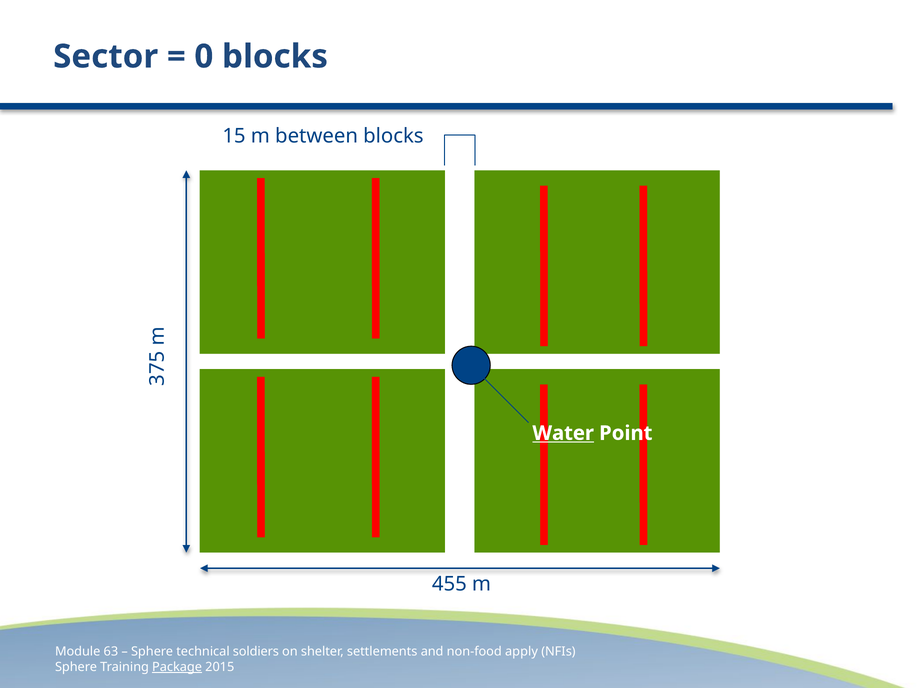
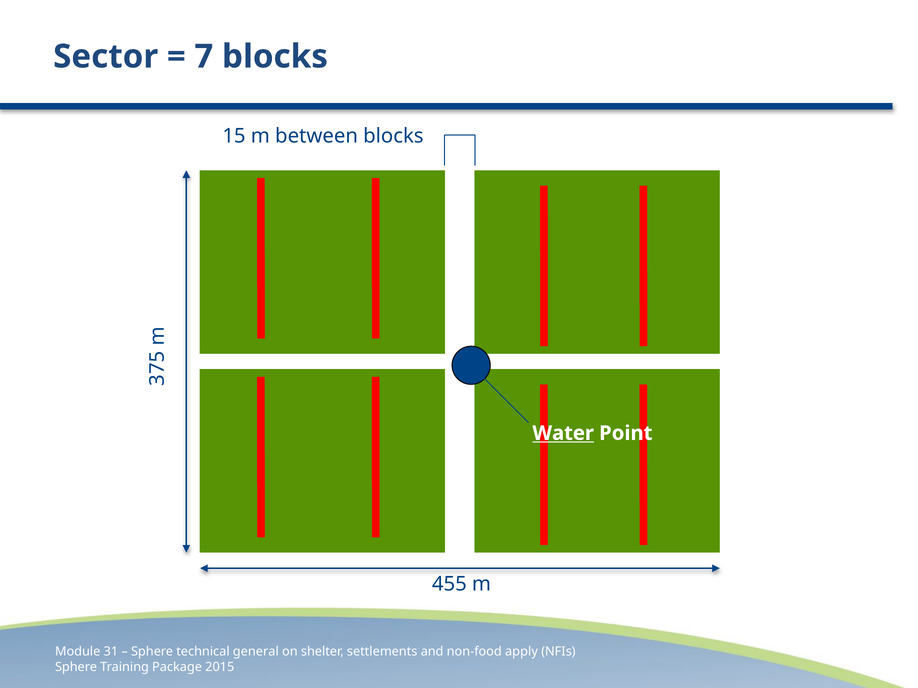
0: 0 -> 7 (204, 57)
63: 63 -> 31 (111, 652)
soldiers: soldiers -> general (256, 652)
Package underline: present -> none (177, 667)
